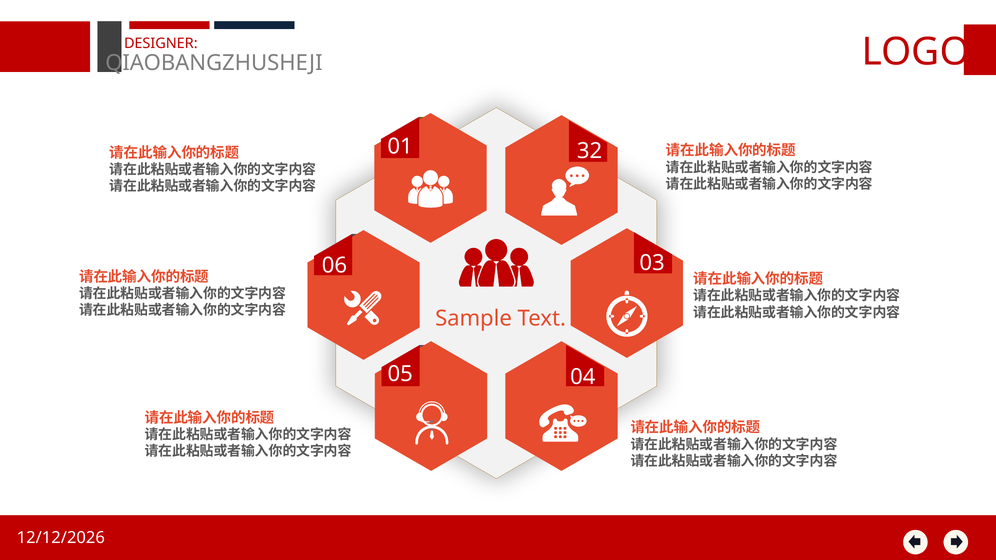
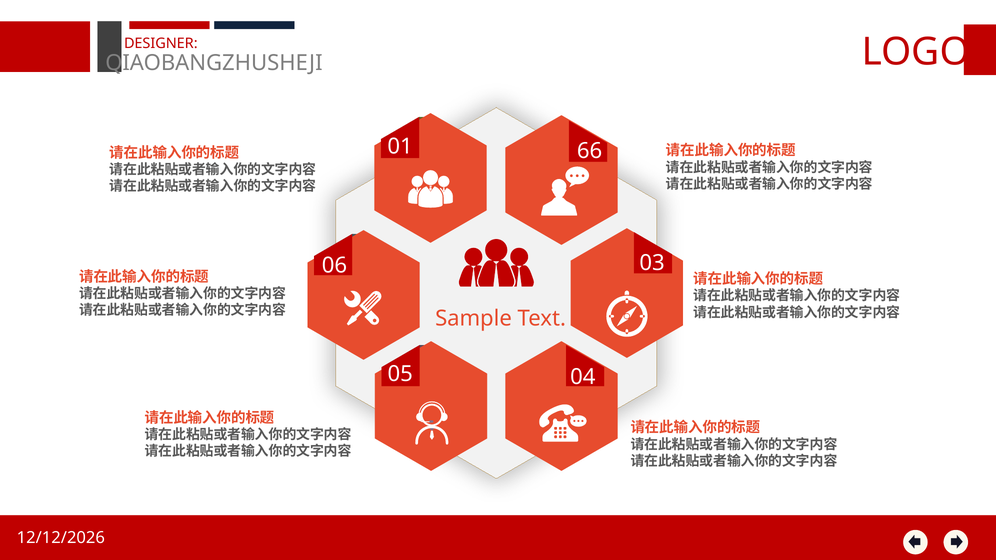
32: 32 -> 66 (590, 151)
